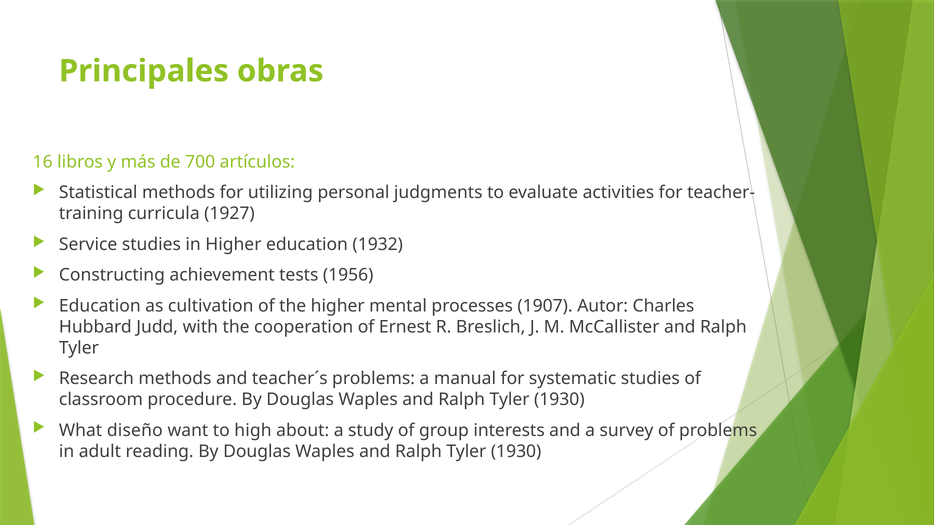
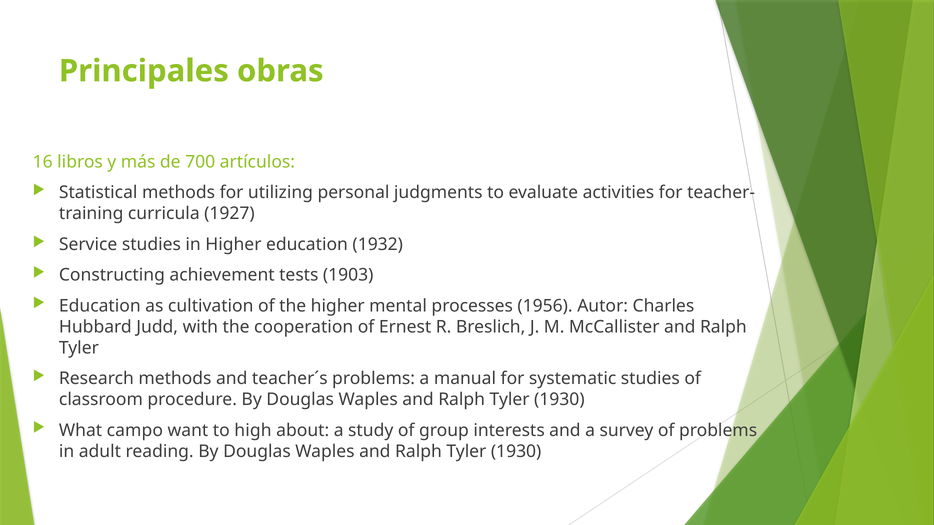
1956: 1956 -> 1903 (348, 275)
1907: 1907 -> 1956 (545, 306)
diseño: diseño -> campo (135, 431)
